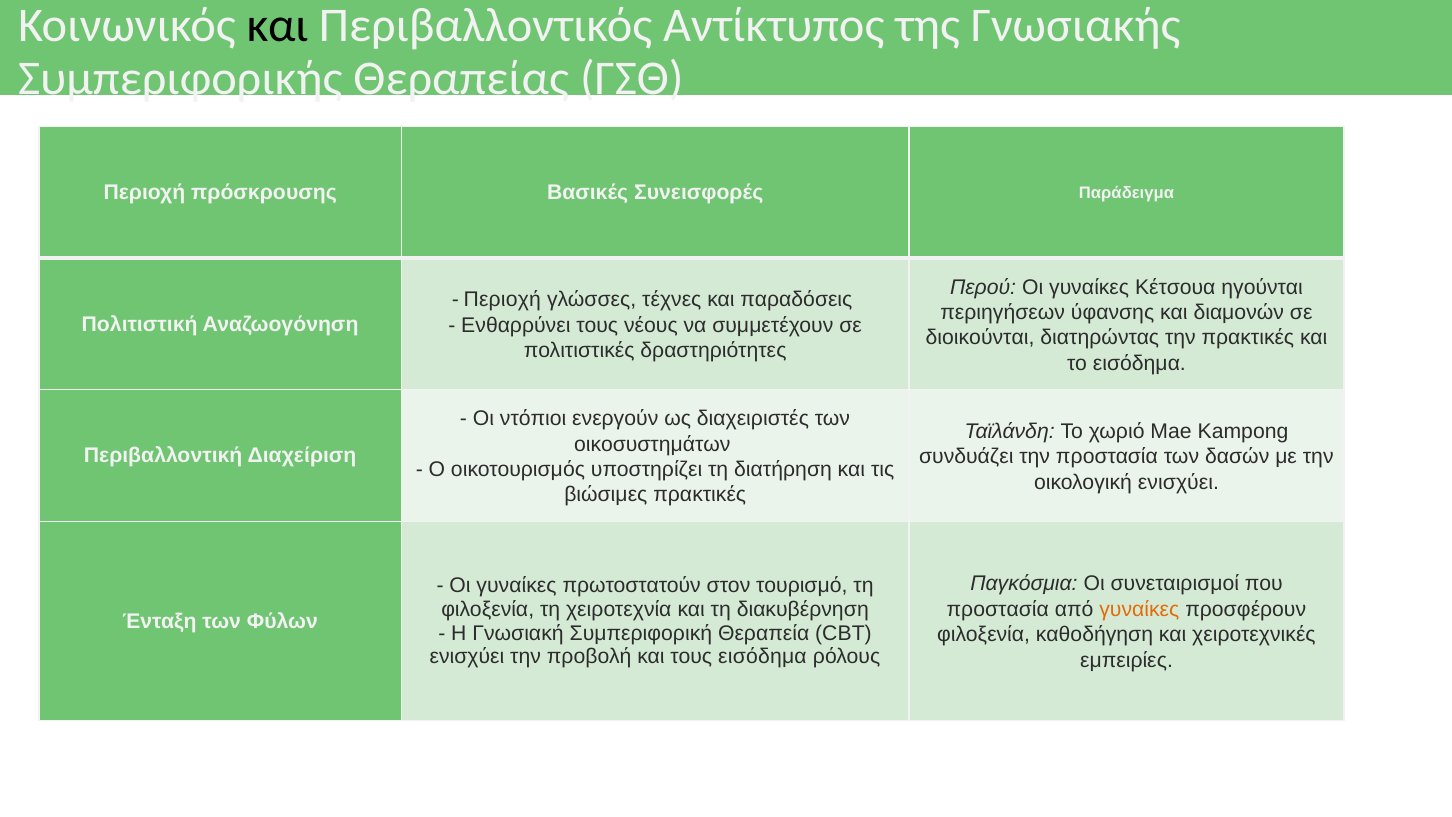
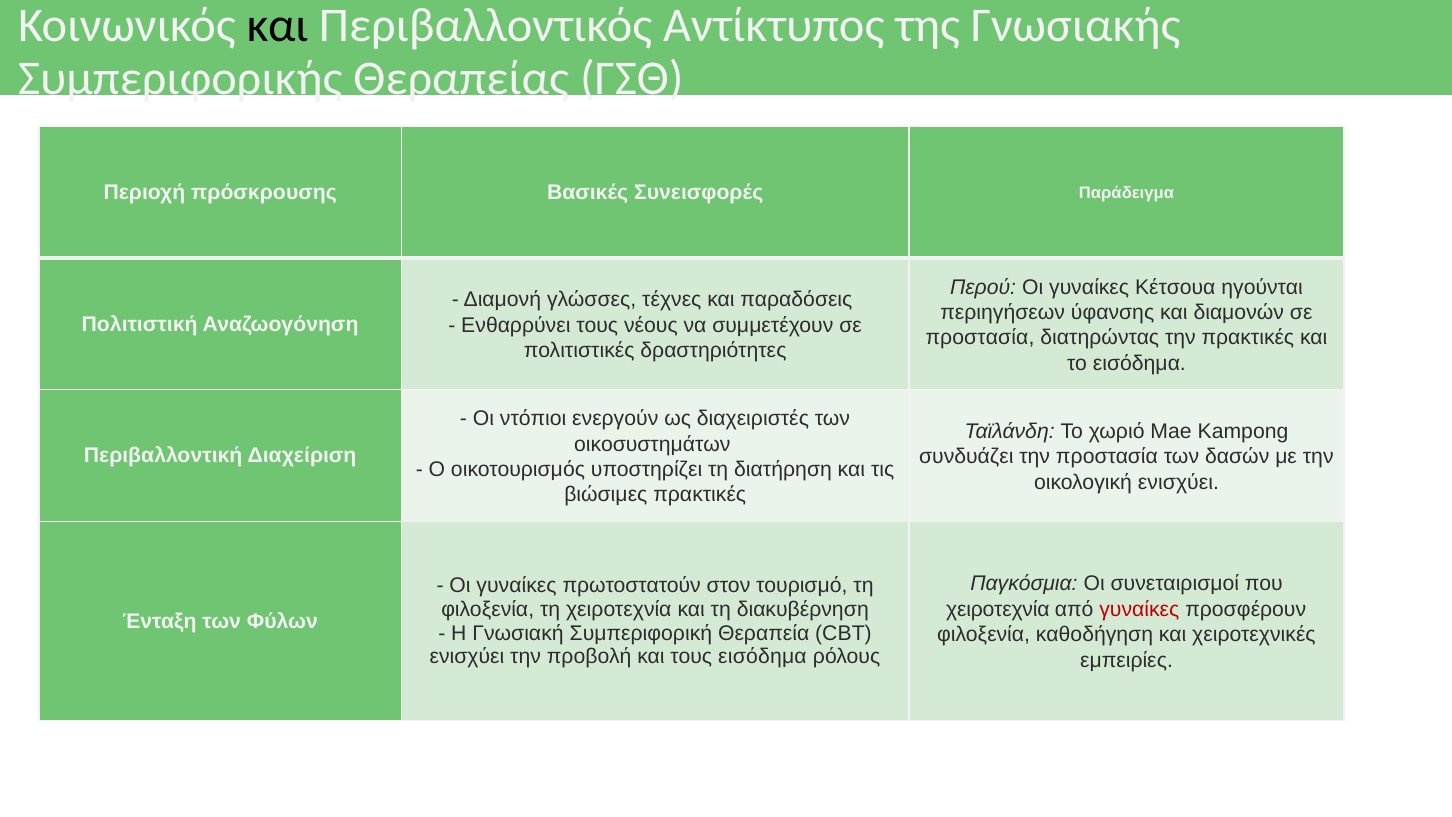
Περιοχή: Περιοχή -> Διαμονή (502, 300)
διοικούνται: διοικούνται -> προστασία (980, 338)
προστασία: προστασία -> χειροτεχνία (998, 609)
γυναίκες colour: orange -> red (1139, 609)
